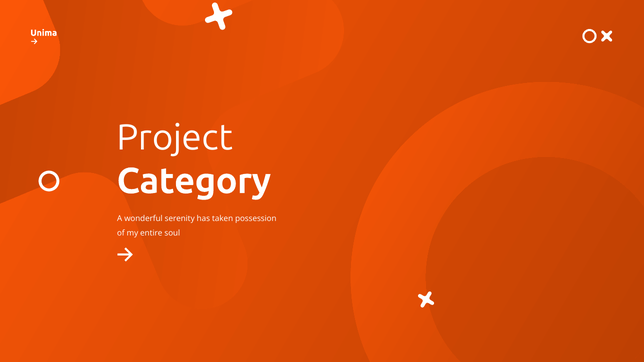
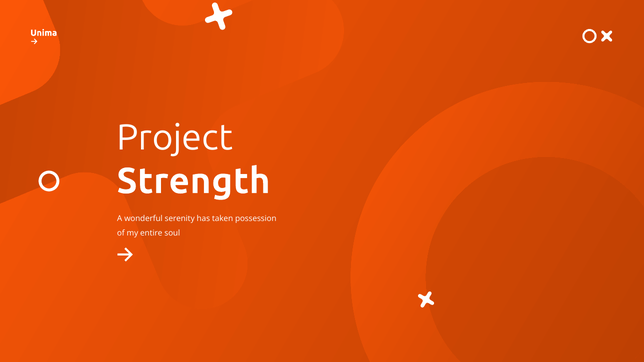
Category: Category -> Strength (194, 181)
